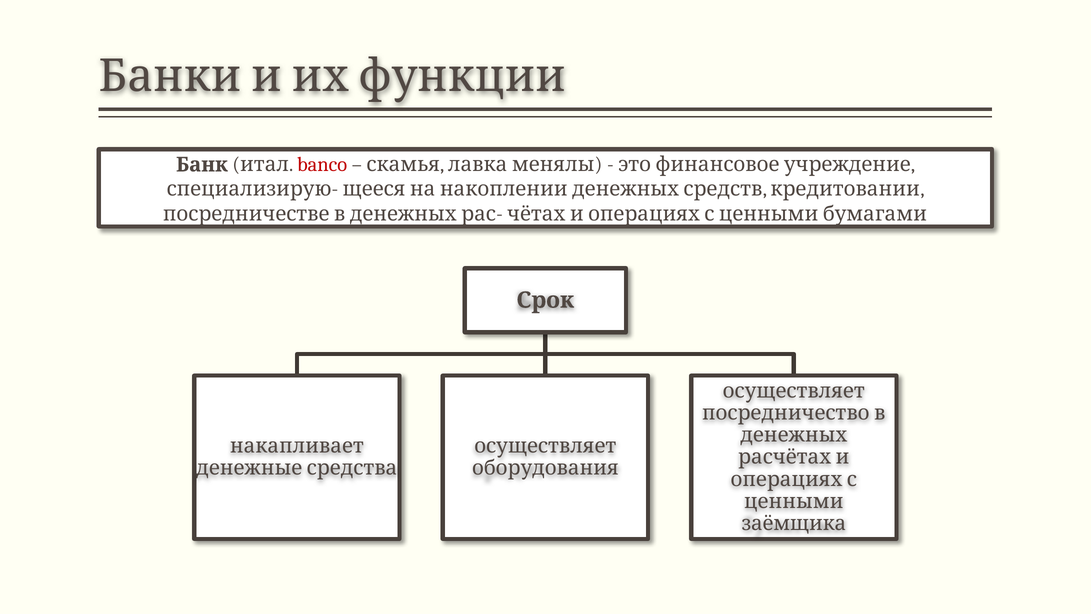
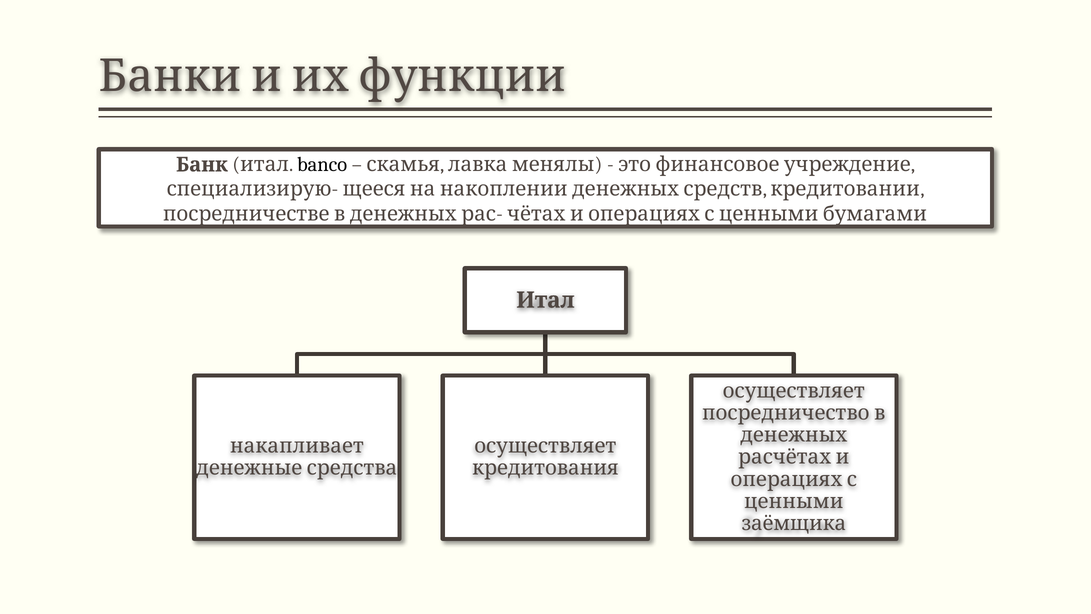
banco colour: red -> black (322, 165)
Срок: Срок -> Итал (545, 300)
оборудования: оборудования -> кредитования (545, 468)
